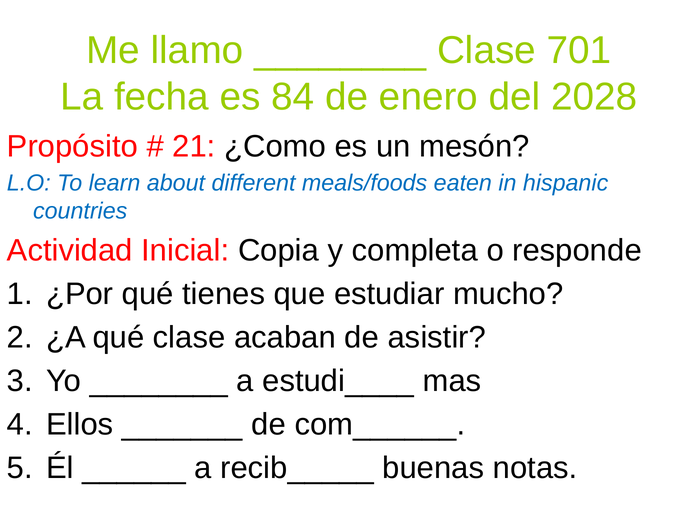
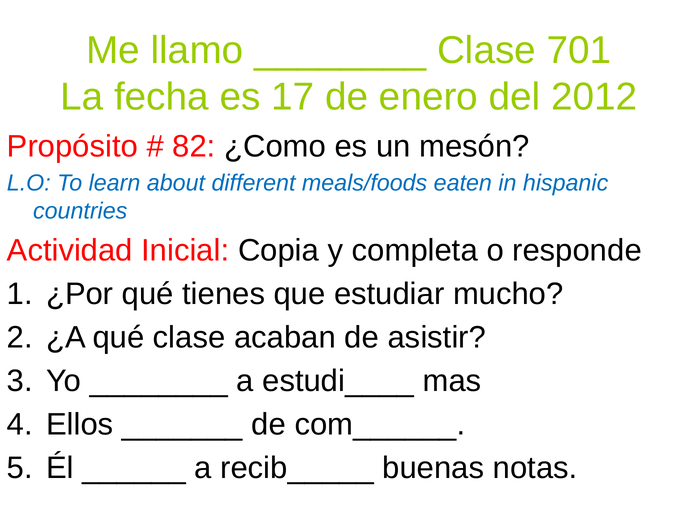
84: 84 -> 17 (293, 97)
2028: 2028 -> 2012 (594, 97)
21: 21 -> 82 (194, 146)
